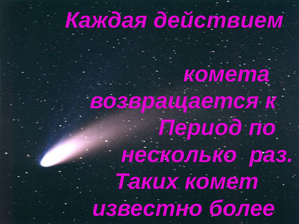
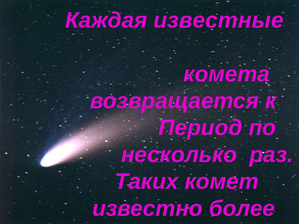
действием: действием -> известные (218, 20)
